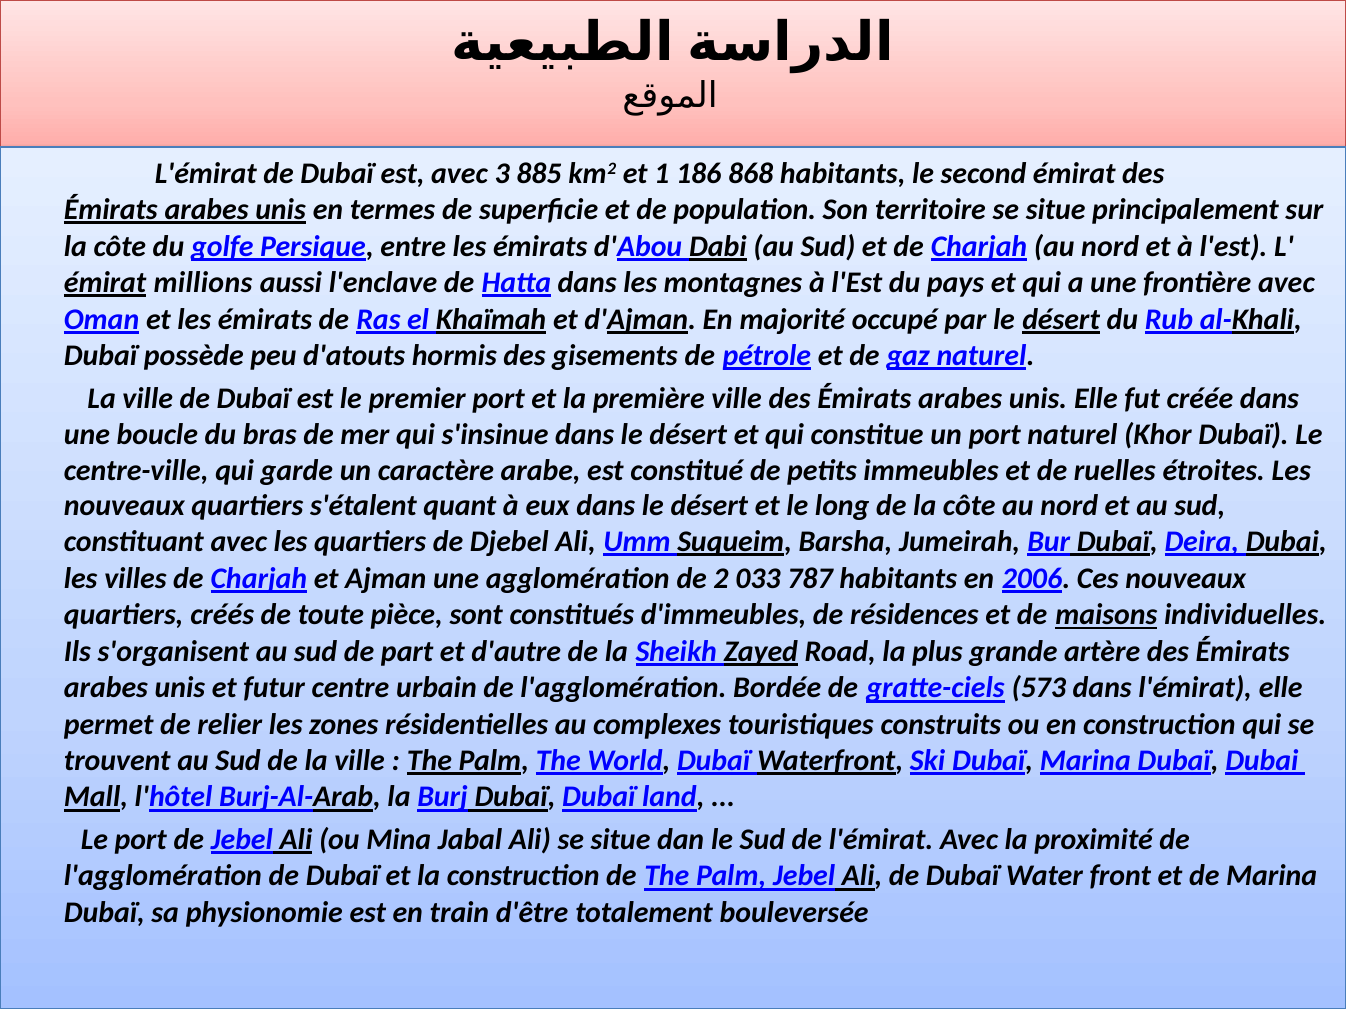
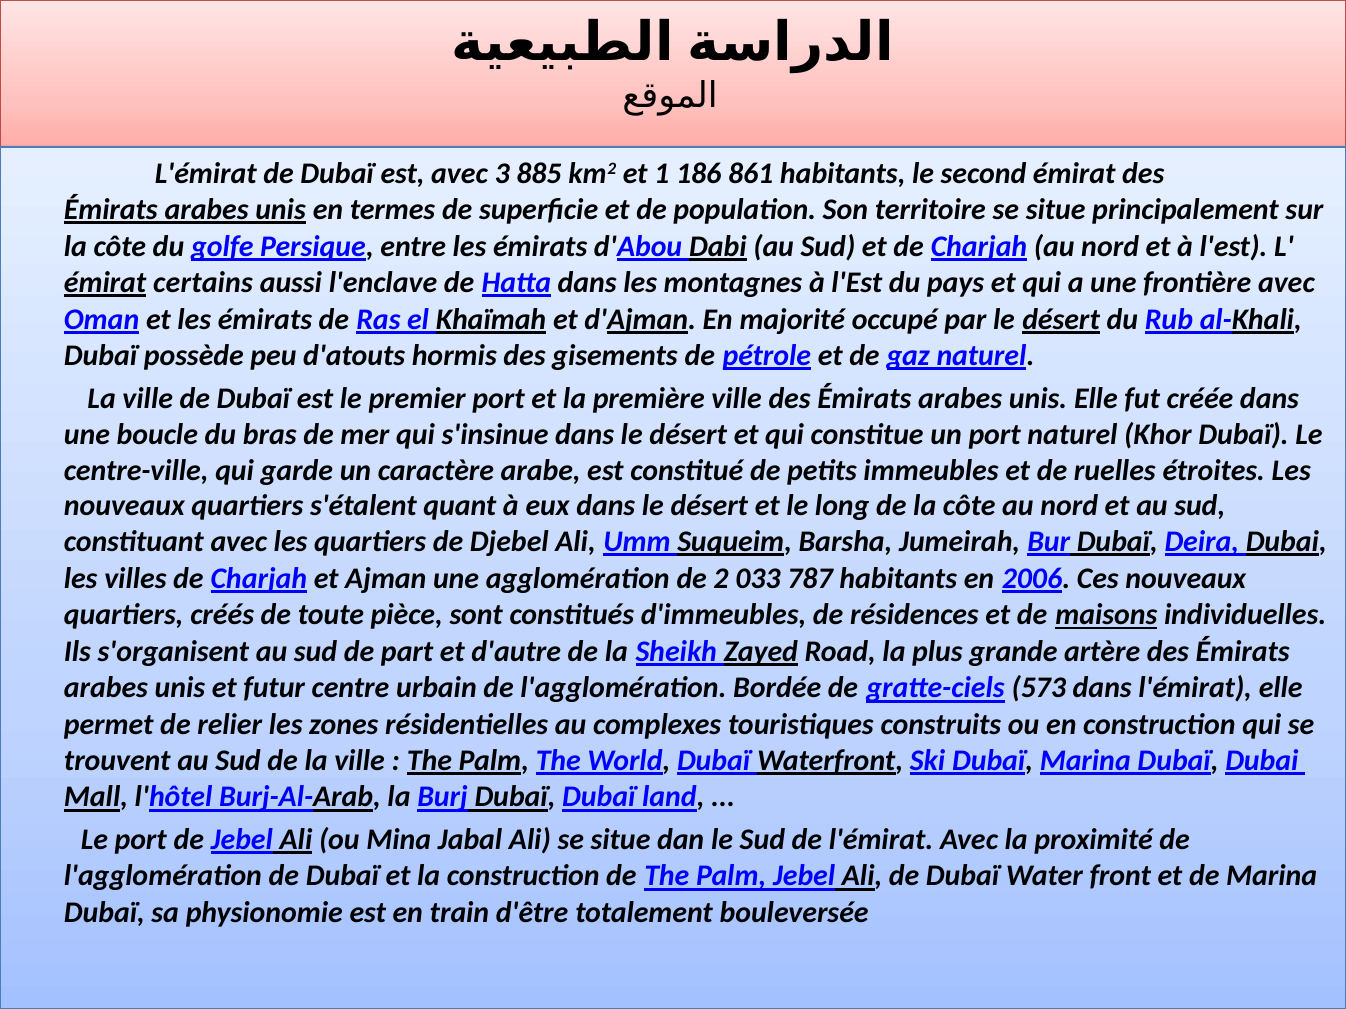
868: 868 -> 861 (751, 174)
millions: millions -> certains (203, 283)
